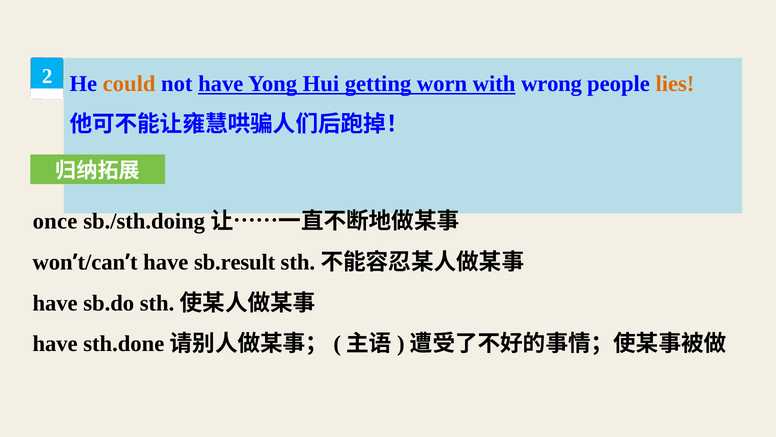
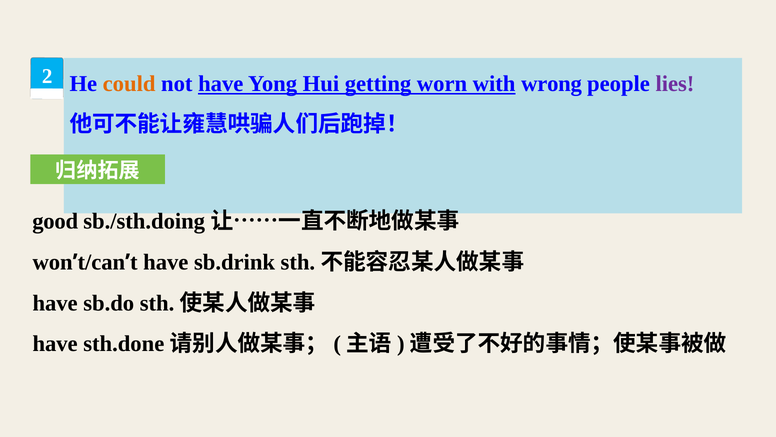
lies colour: orange -> purple (675, 84)
once: once -> good (55, 221)
sb.result: sb.result -> sb.drink (235, 262)
